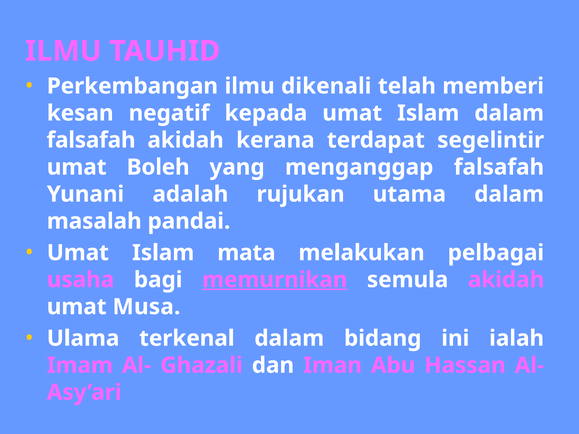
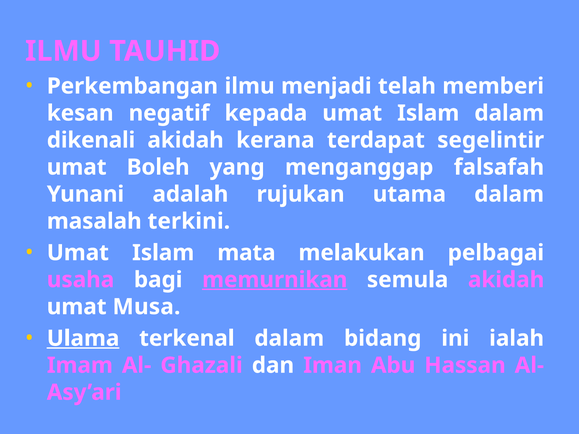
dikenali: dikenali -> menjadi (326, 86)
falsafah: falsafah -> dikenali (91, 140)
pandai: pandai -> terkini (189, 221)
Ulama underline: none -> present (83, 339)
